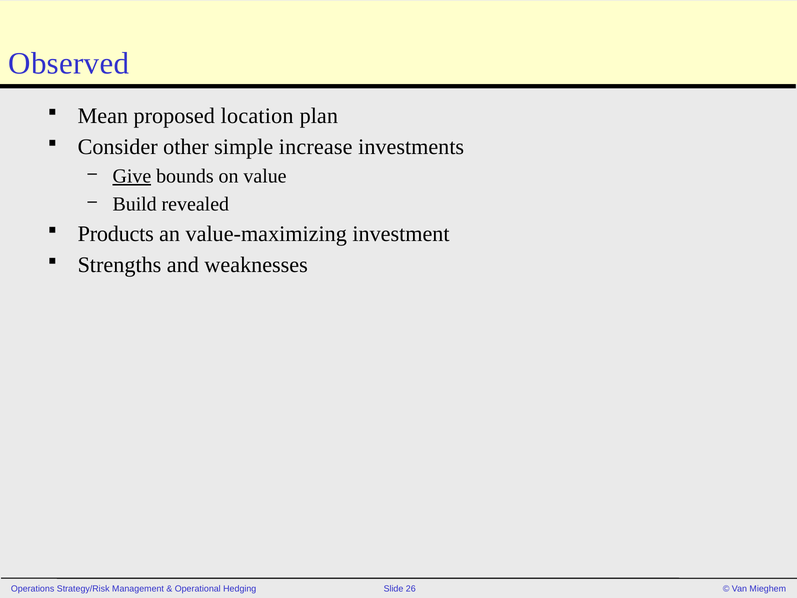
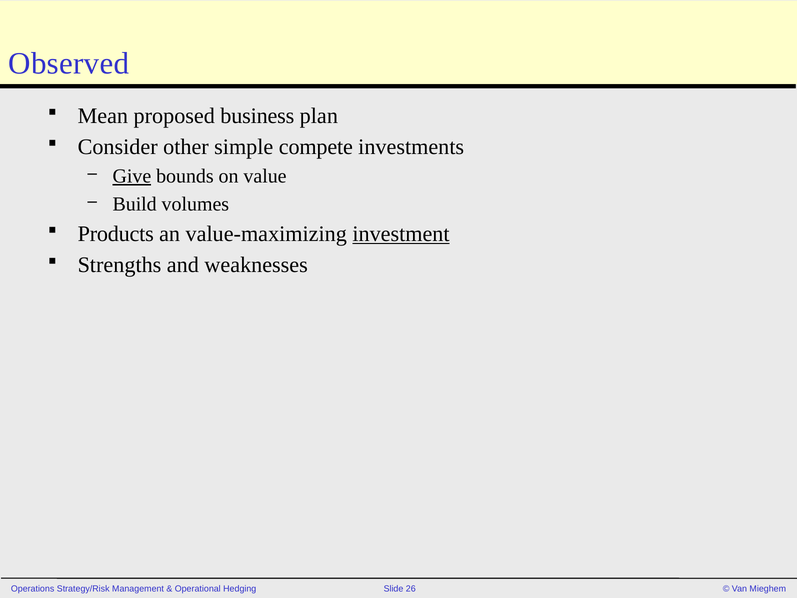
location: location -> business (257, 116)
increase: increase -> compete (316, 147)
revealed: revealed -> volumes (195, 204)
investment underline: none -> present (401, 234)
